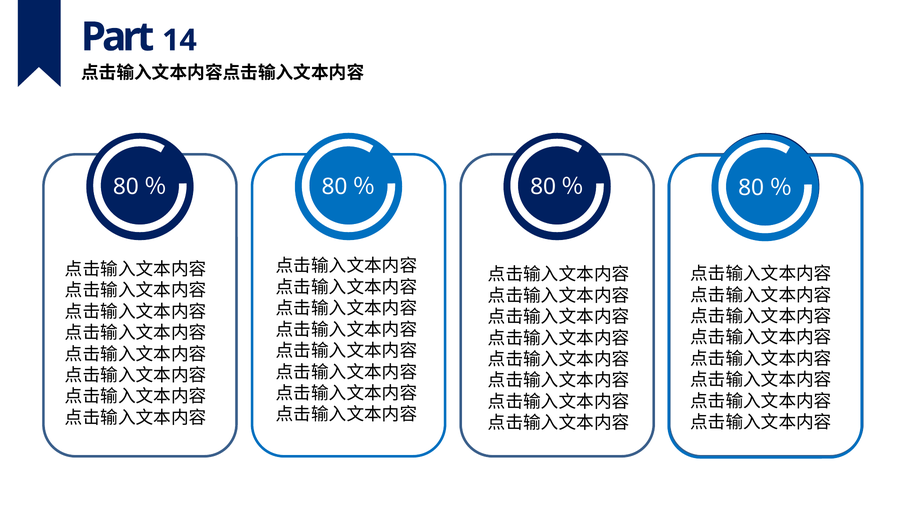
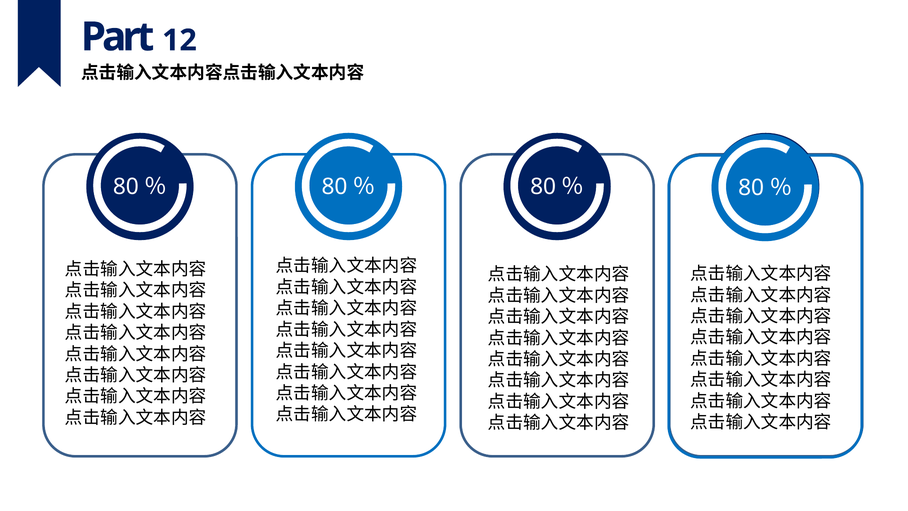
14: 14 -> 12 (179, 40)
